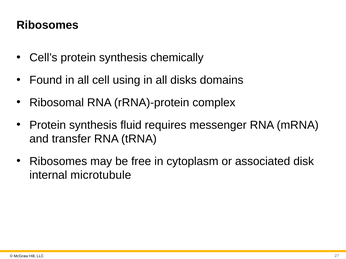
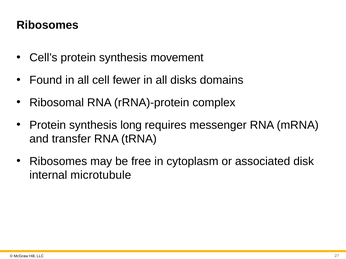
chemically: chemically -> movement (177, 58)
using: using -> fewer (127, 80)
fluid: fluid -> long (131, 125)
